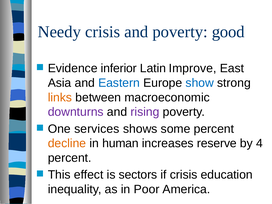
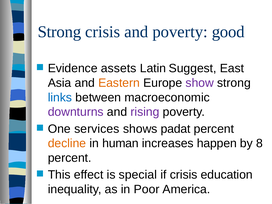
Needy: Needy -> Strong (59, 32)
inferior: inferior -> assets (119, 68)
Improve: Improve -> Suggest (193, 68)
Eastern colour: blue -> orange (119, 83)
show colour: blue -> purple (200, 83)
links colour: orange -> blue (60, 97)
some: some -> padat (176, 129)
reserve: reserve -> happen (217, 143)
4: 4 -> 8 (259, 143)
sectors: sectors -> special (138, 175)
